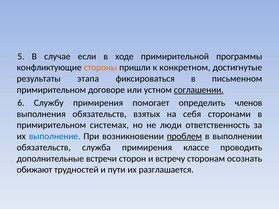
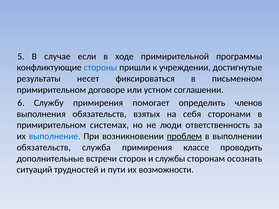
стороны colour: orange -> blue (100, 68)
конкретном: конкретном -> учреждении (185, 68)
этапа: этапа -> несет (88, 79)
соглашении underline: present -> none (199, 90)
встречу: встречу -> службы (170, 159)
обижают: обижают -> ситуаций (34, 170)
разглашается: разглашается -> возможности (166, 170)
